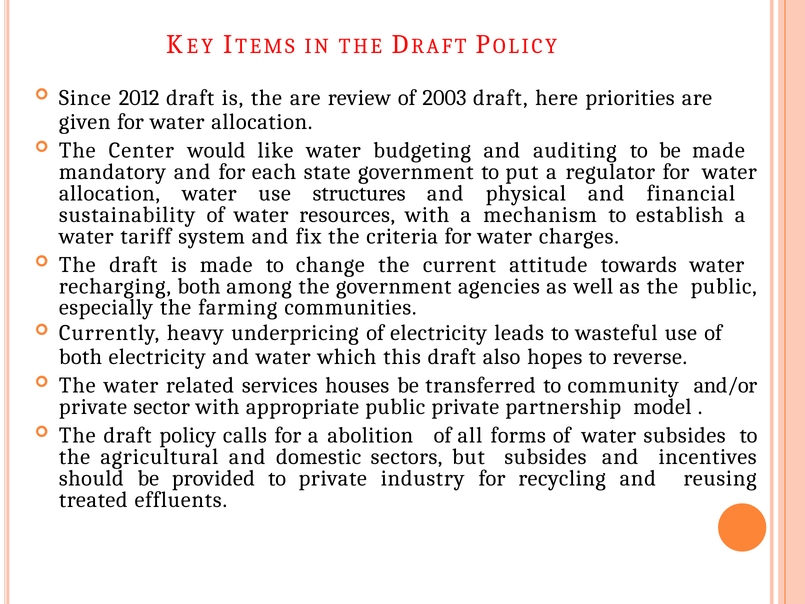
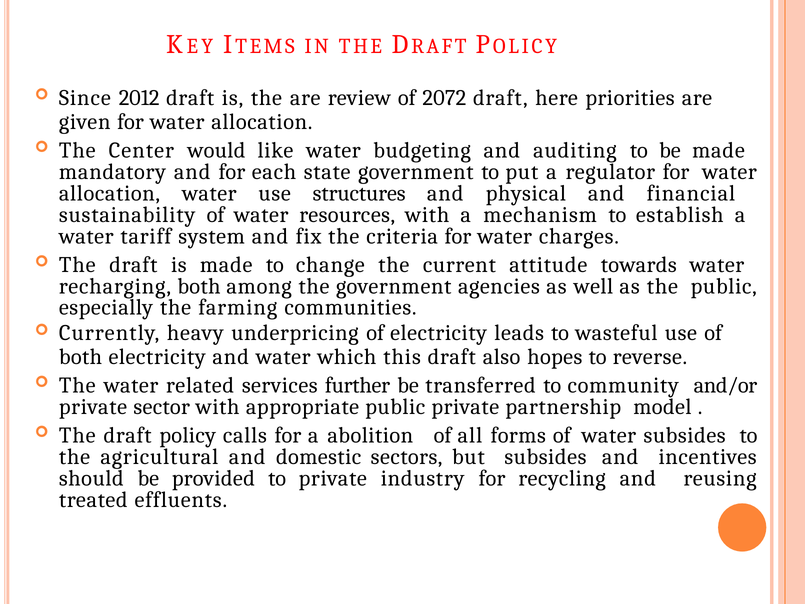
2003: 2003 -> 2072 (444, 98)
houses: houses -> further (358, 385)
